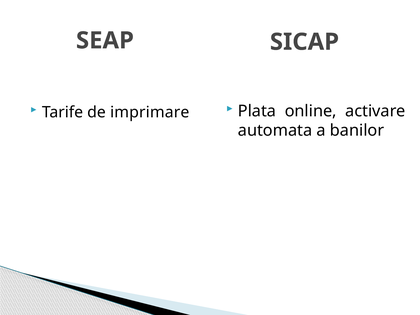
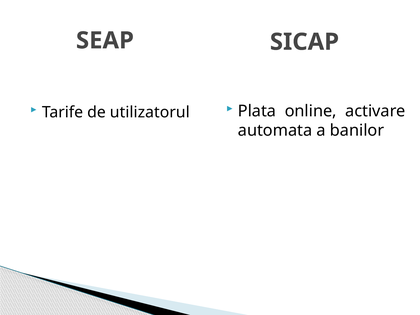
imprimare: imprimare -> utilizatorul (150, 112)
